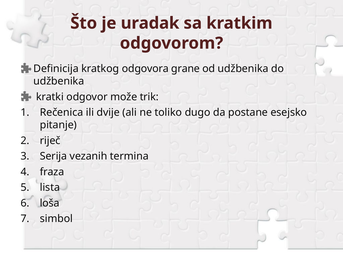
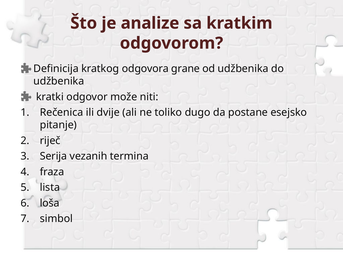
uradak: uradak -> analize (150, 23)
trik: trik -> niti (149, 97)
